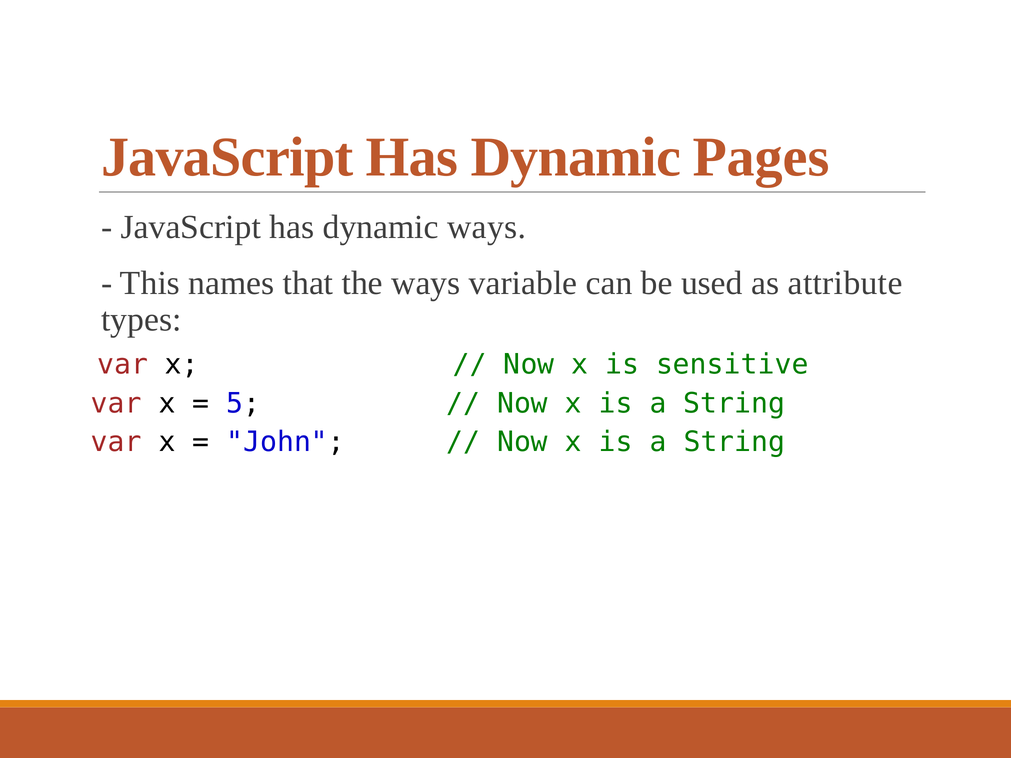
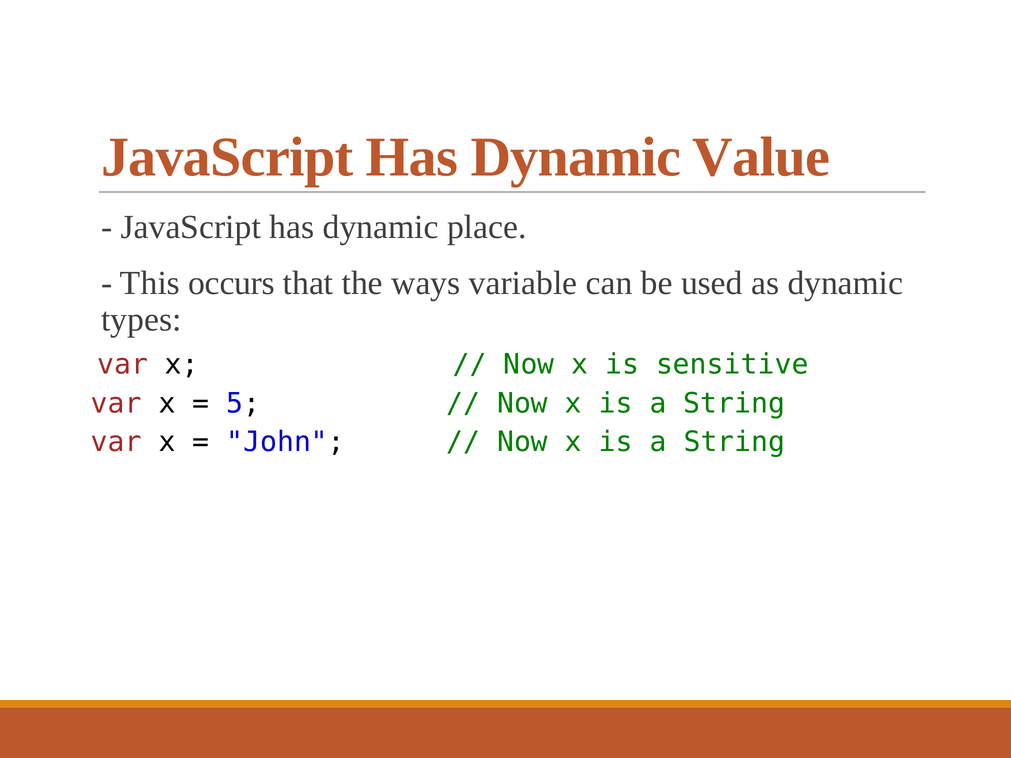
Pages: Pages -> Value (761, 157)
dynamic ways: ways -> place (487, 227)
names: names -> occurs (232, 283)
as attribute: attribute -> dynamic (845, 283)
